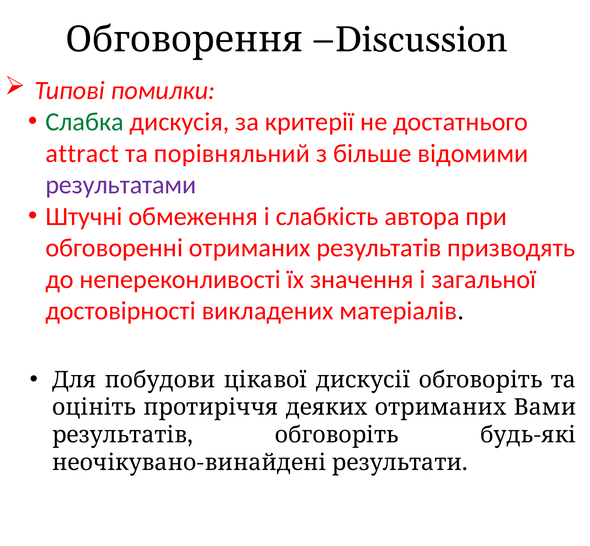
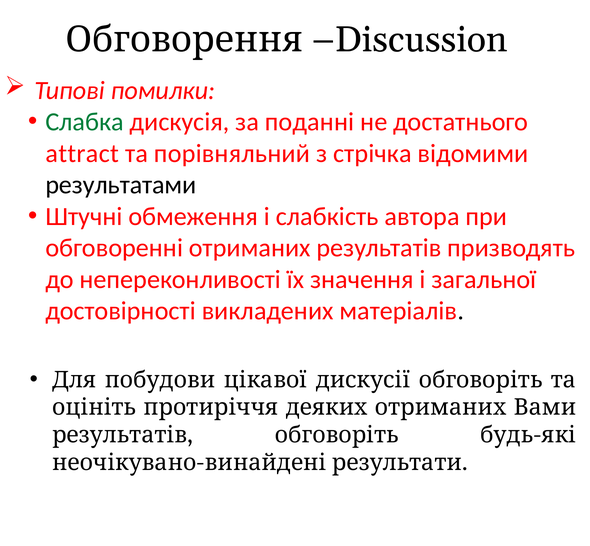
критерії: критерії -> поданні (310, 122)
більше: більше -> стрічка (372, 153)
результатами colour: purple -> black (121, 185)
